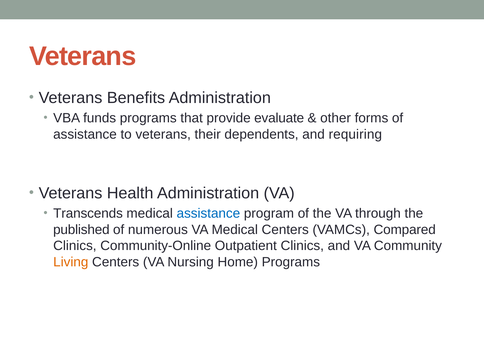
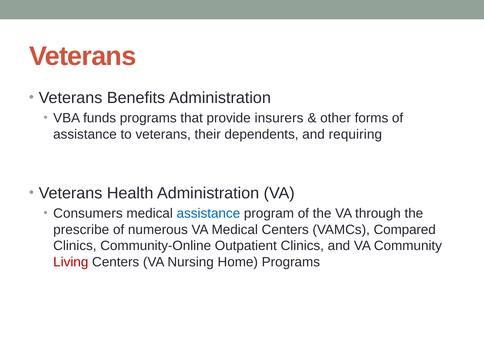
evaluate: evaluate -> insurers (279, 118)
Transcends: Transcends -> Consumers (88, 213)
published: published -> prescribe (81, 230)
Living colour: orange -> red (71, 262)
